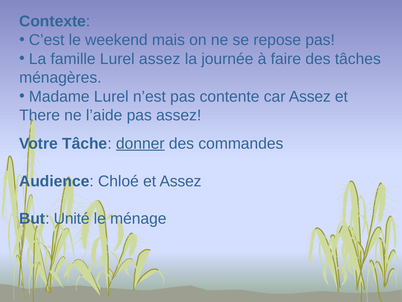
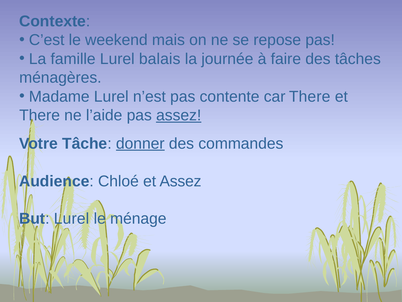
Lurel assez: assez -> balais (160, 59)
car Assez: Assez -> There (310, 96)
assez underline: none -> present (179, 115)
But Unité: Unité -> Lurel (71, 218)
